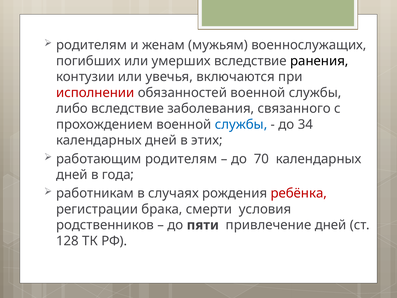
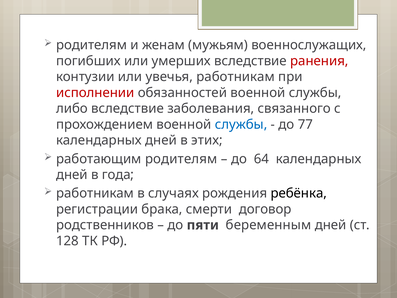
ранения colour: black -> red (319, 61)
увечья включаются: включаются -> работникам (236, 77)
34: 34 -> 77 (305, 124)
70: 70 -> 64 (261, 159)
ребёнка colour: red -> black (299, 193)
условия: условия -> договор (265, 209)
привлечение: привлечение -> беременным (268, 225)
